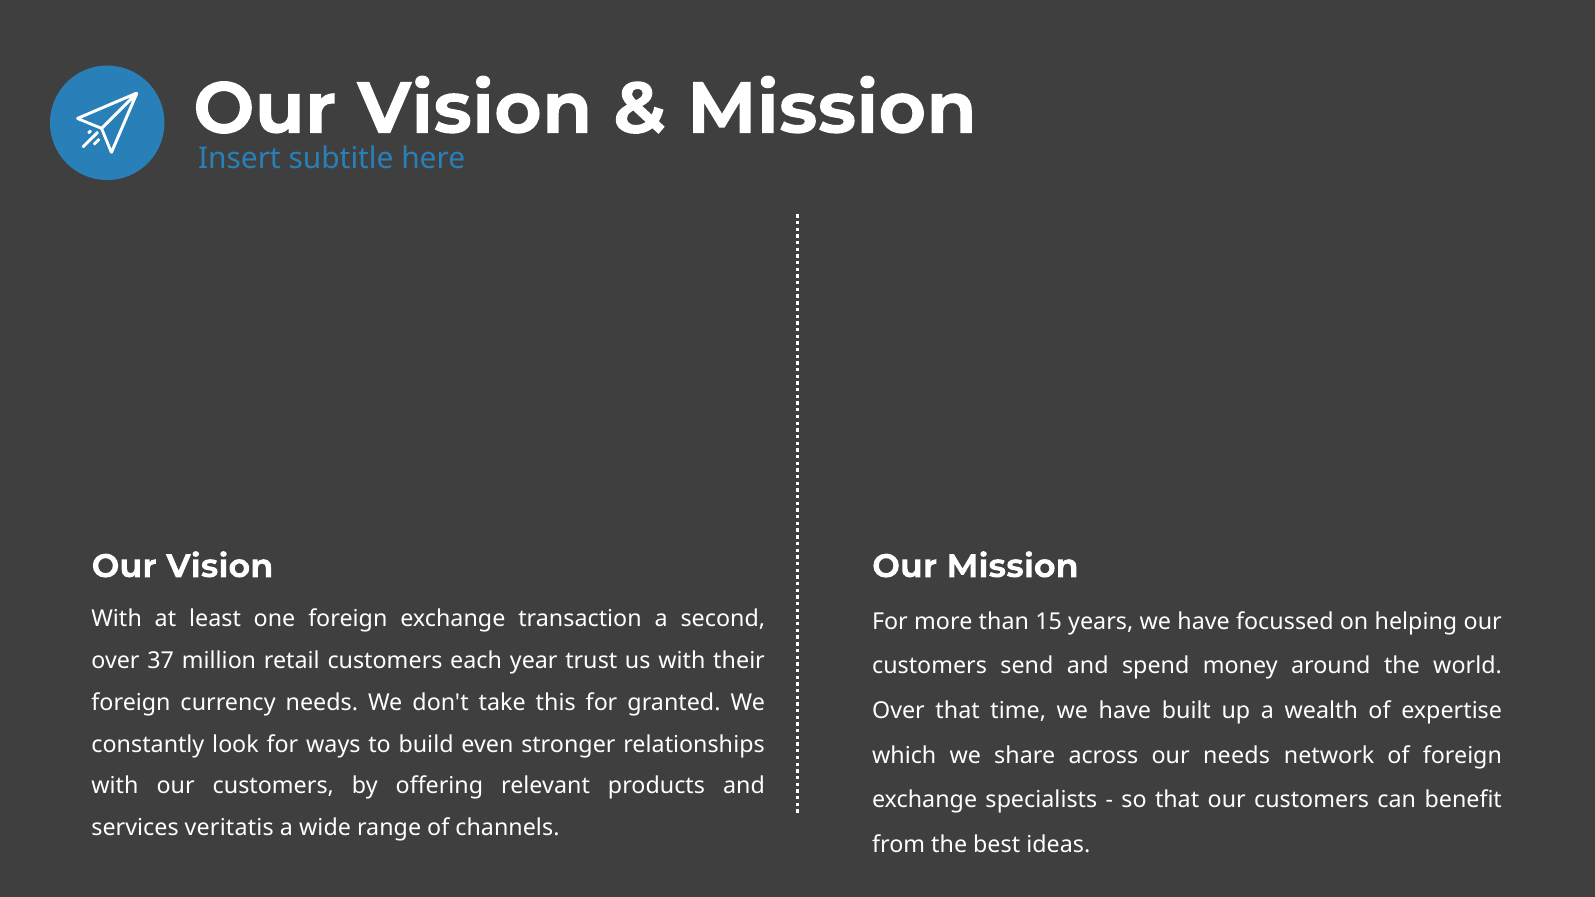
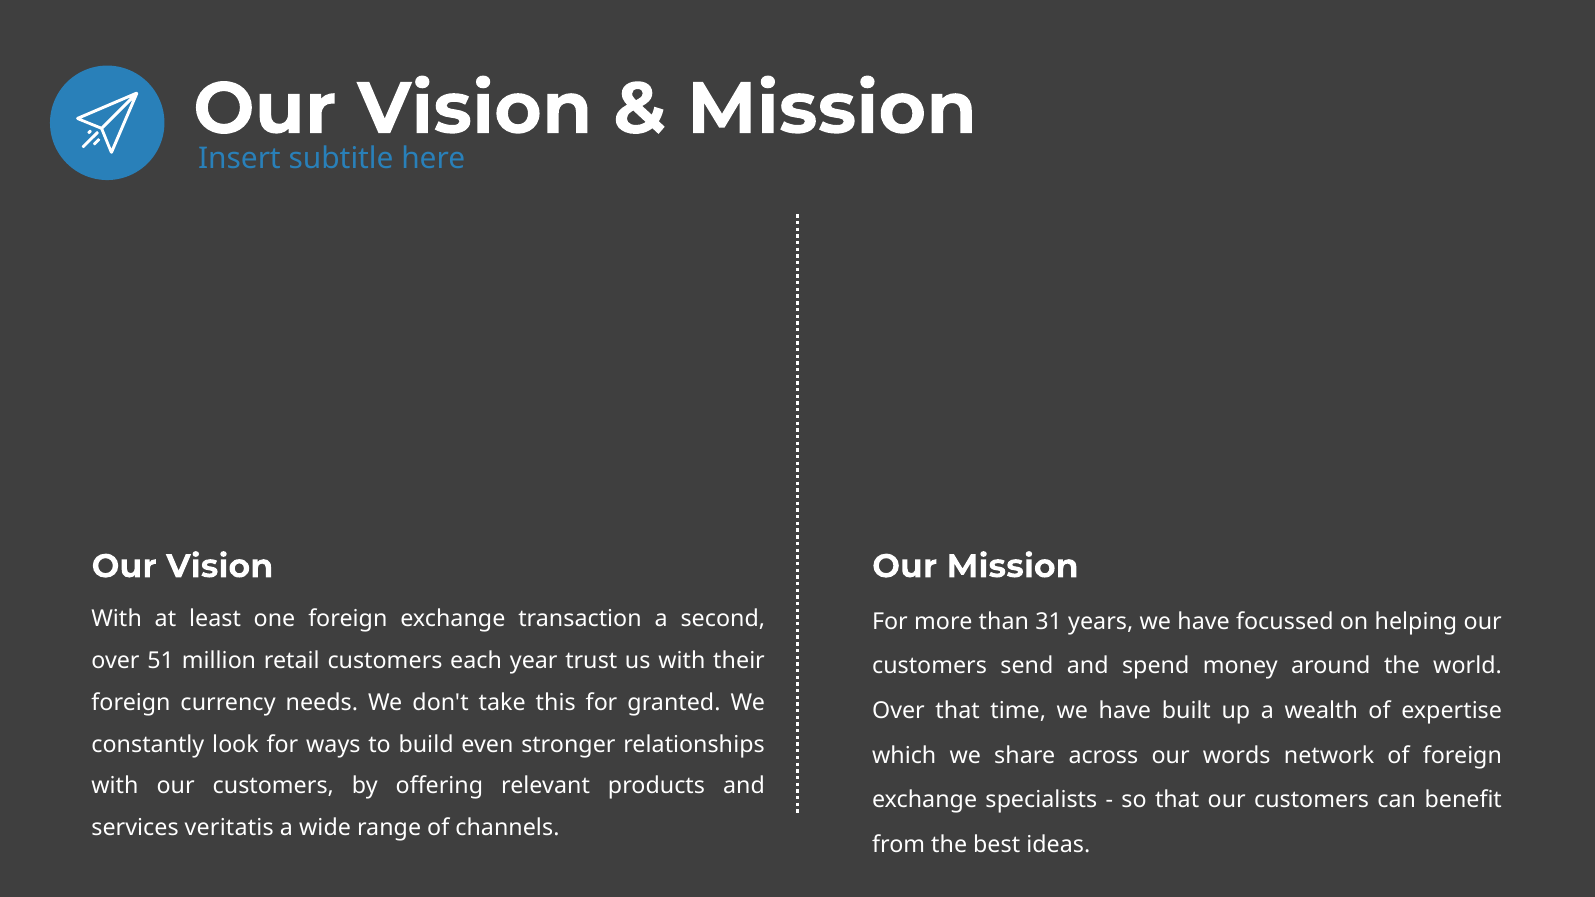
15: 15 -> 31 (1049, 622)
37: 37 -> 51 (161, 661)
our needs: needs -> words (1237, 756)
